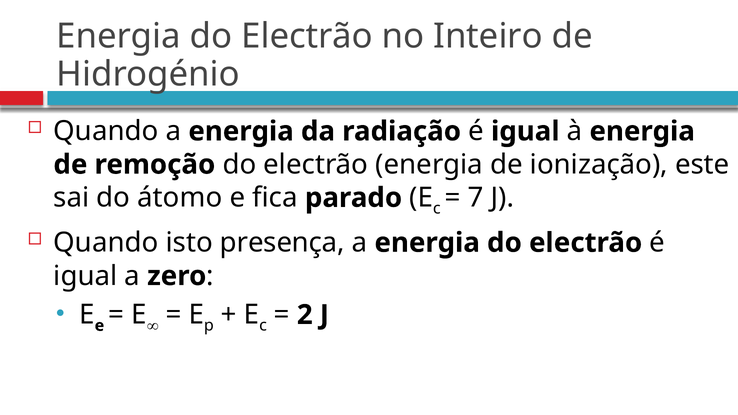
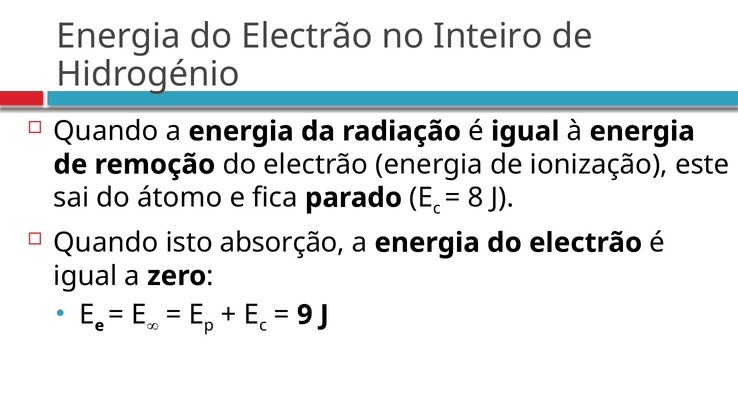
7: 7 -> 8 (476, 198)
presença: presença -> absorção (282, 243)
2: 2 -> 9 (305, 315)
